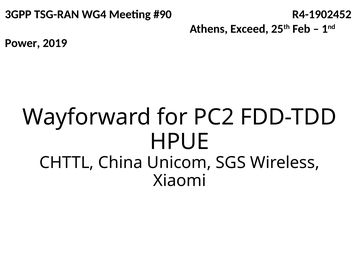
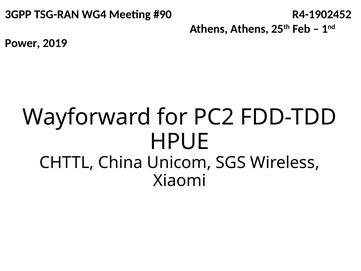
Athens Exceed: Exceed -> Athens (249, 29)
